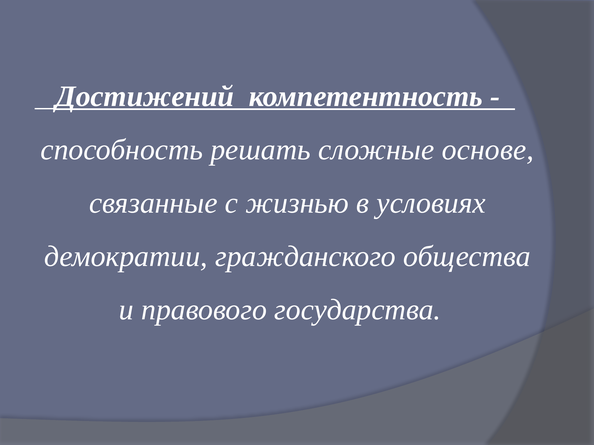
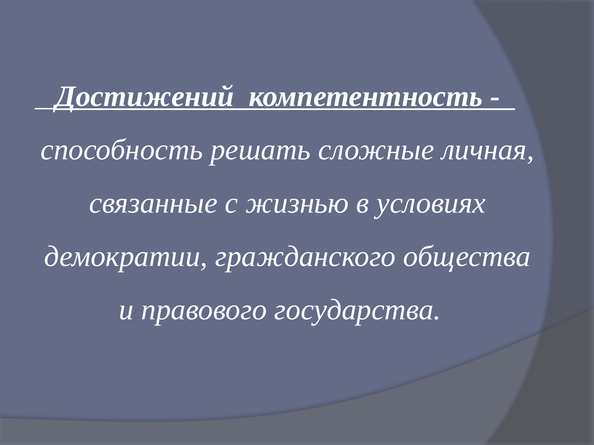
основе: основе -> личная (488, 150)
